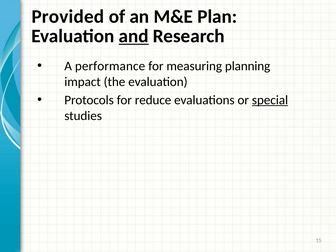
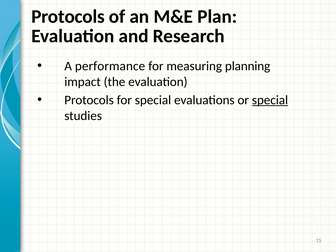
Provided: Provided -> Protocols (68, 17)
and underline: present -> none (134, 36)
for reduce: reduce -> special (153, 100)
